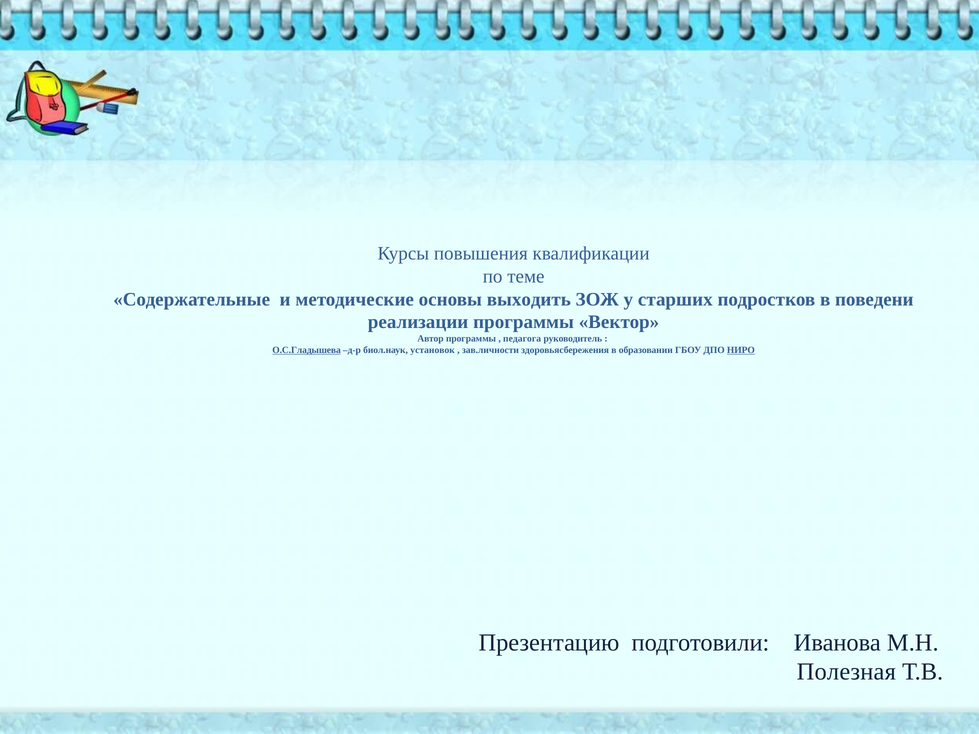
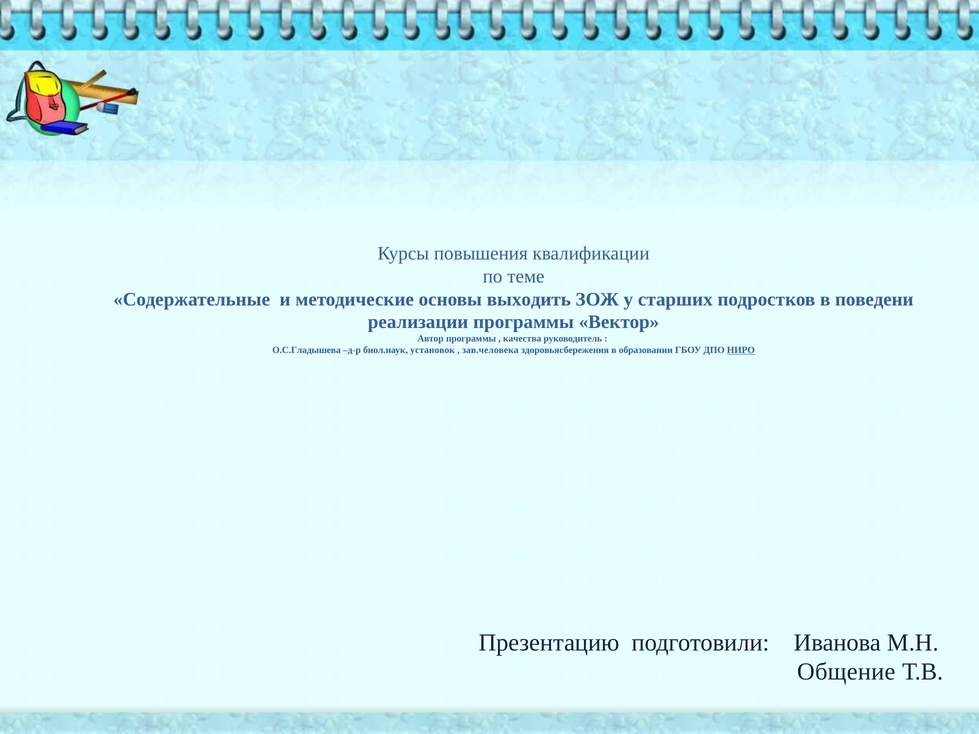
педагога: педагога -> качества (522, 339)
О.С.Гладышева underline: present -> none (307, 350)
зав.личности: зав.личности -> зав.человека (490, 350)
Полезная: Полезная -> Общение (846, 672)
